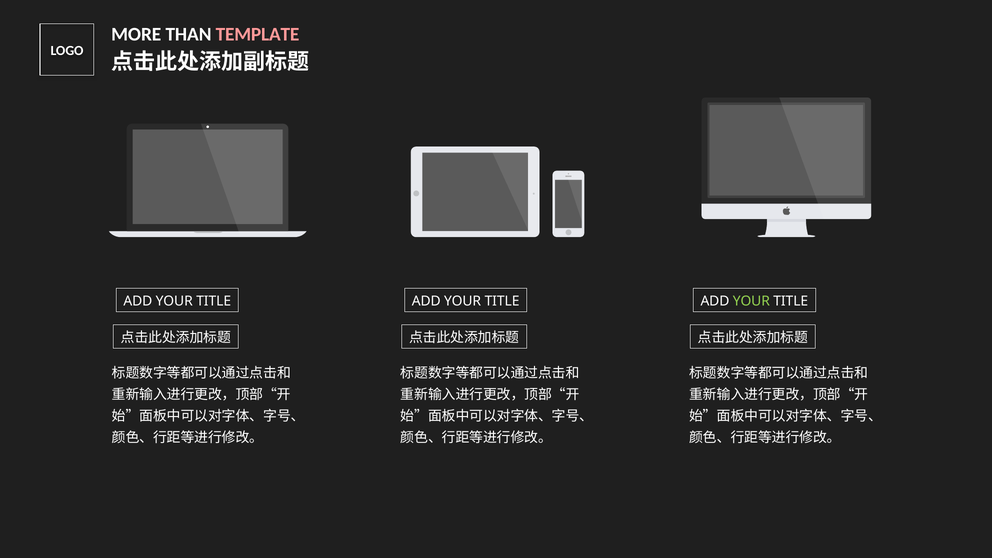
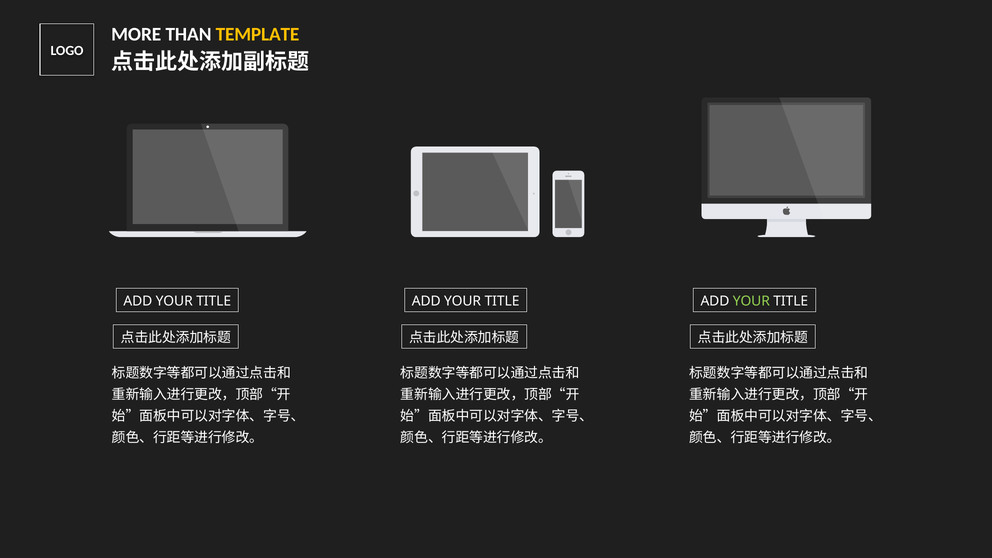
TEMPLATE colour: pink -> yellow (257, 35)
